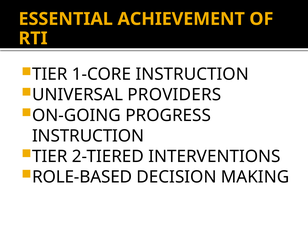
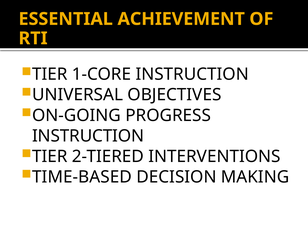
PROVIDERS: PROVIDERS -> OBJECTIVES (174, 95)
ROLE-BASED: ROLE-BASED -> TIME-BASED (82, 177)
